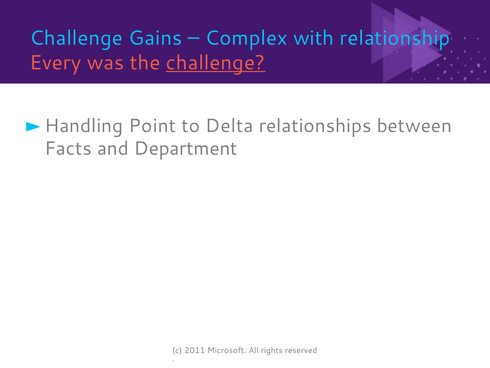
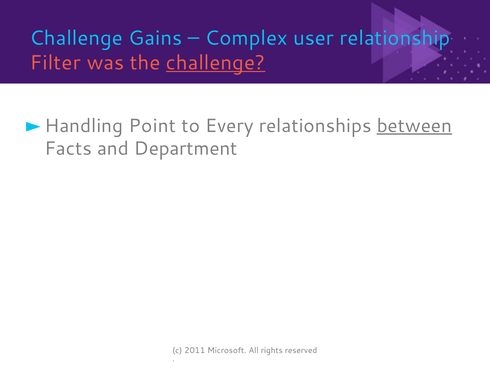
with: with -> user (313, 38)
Every: Every -> Filter (55, 63)
Delta: Delta -> Every (229, 126)
between underline: none -> present (414, 126)
